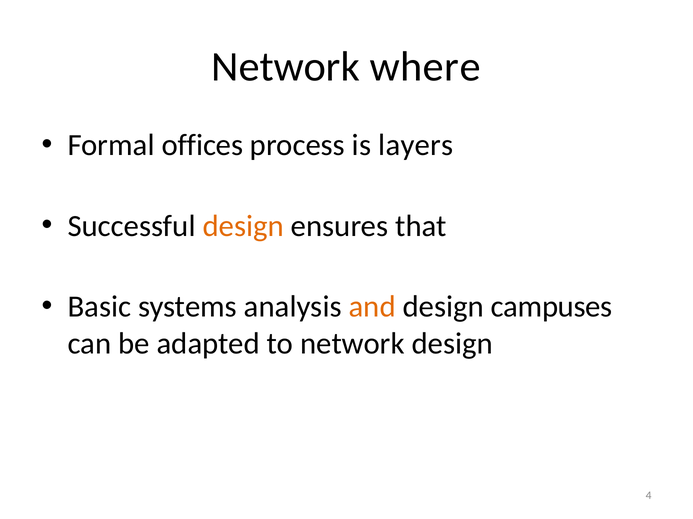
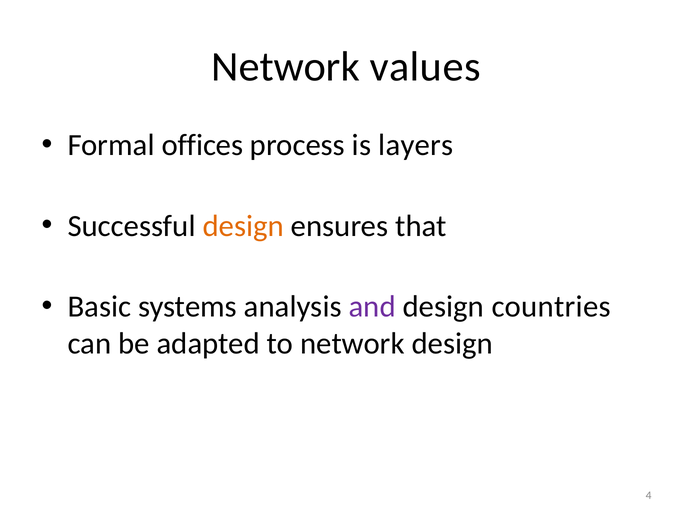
where: where -> values (425, 67)
and colour: orange -> purple (372, 307)
campuses: campuses -> countries (551, 307)
